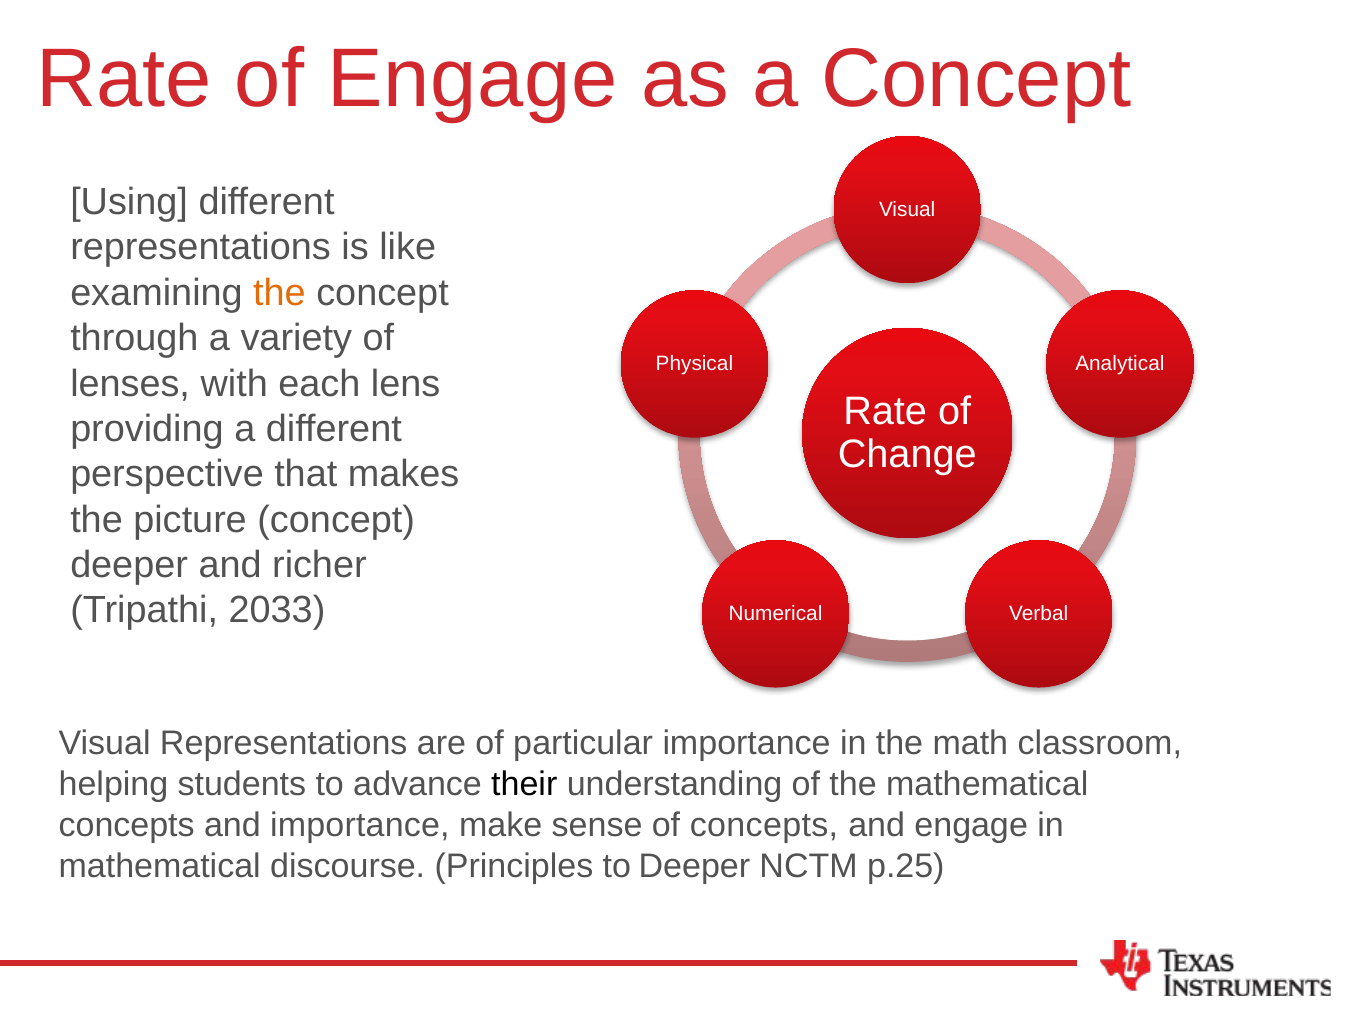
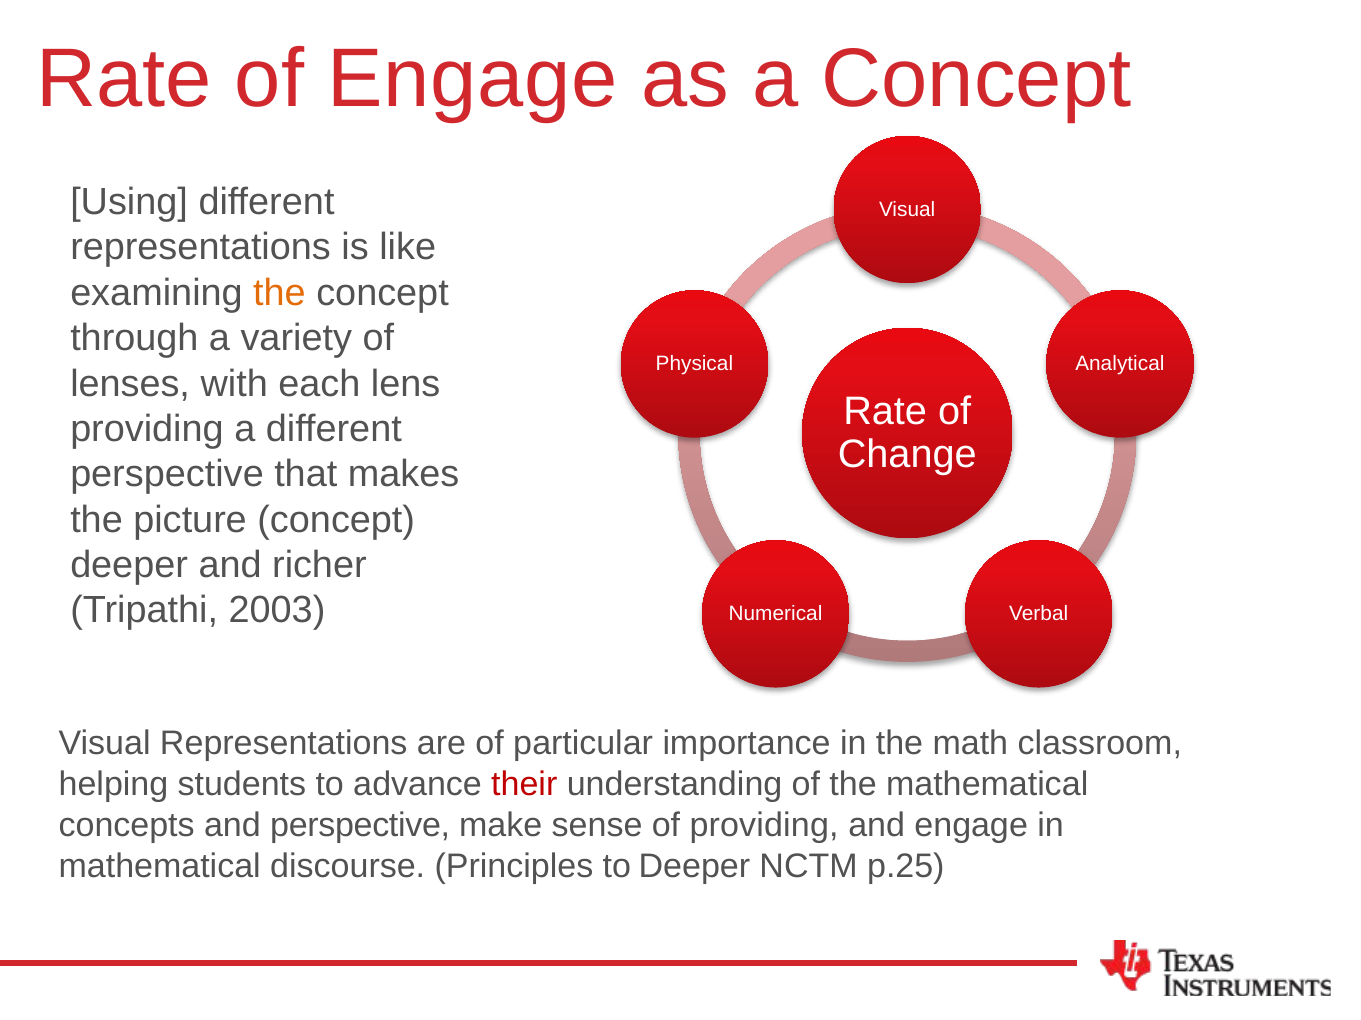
2033: 2033 -> 2003 (277, 611)
their colour: black -> red (524, 785)
and importance: importance -> perspective (360, 826)
of concepts: concepts -> providing (764, 826)
